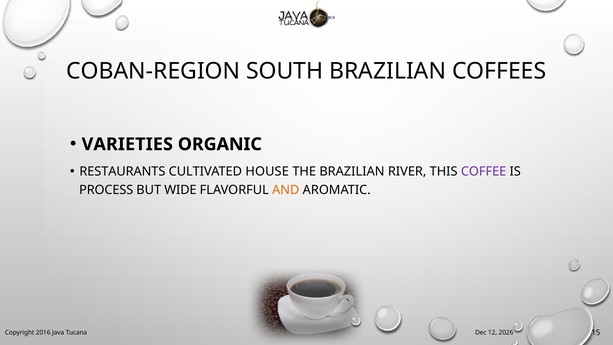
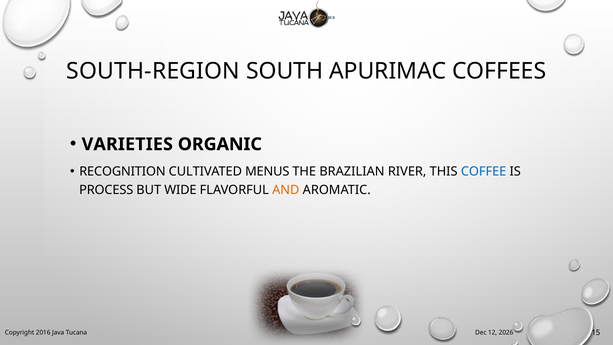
COBAN-REGION: COBAN-REGION -> SOUTH-REGION (153, 71)
SOUTH BRAZILIAN: BRAZILIAN -> APURIMAC (388, 71)
RESTAURANTS: RESTAURANTS -> RECOGNITION (122, 172)
HOUSE: HOUSE -> MENUS (267, 172)
COFFEE colour: purple -> blue (484, 172)
